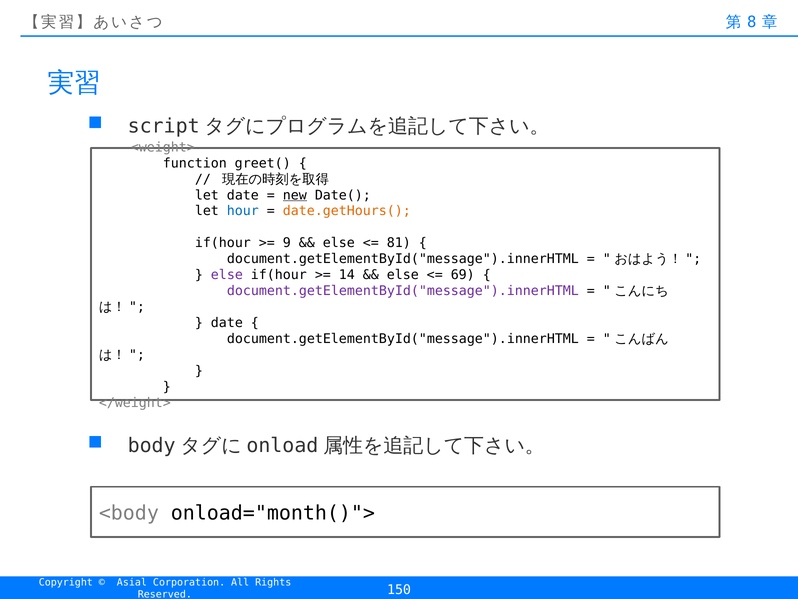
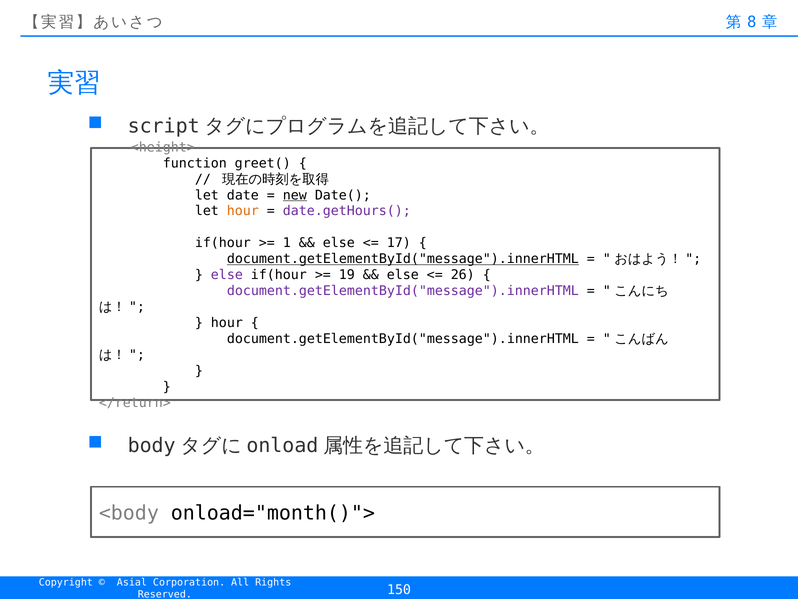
<weight>: <weight> -> <height> (163, 147)
hour colour: blue -> orange (243, 211)
date.getHours( colour: orange -> purple (347, 211)
9: 9 -> 1 (287, 243)
81: 81 -> 17 (399, 243)
document.getElementById("message").innerHTML underline: none -> present (403, 259)
14: 14 -> 19 (347, 275)
69: 69 -> 26 (463, 275)
date: date -> hour (227, 323)
</weight>: </weight> -> </return> (135, 402)
